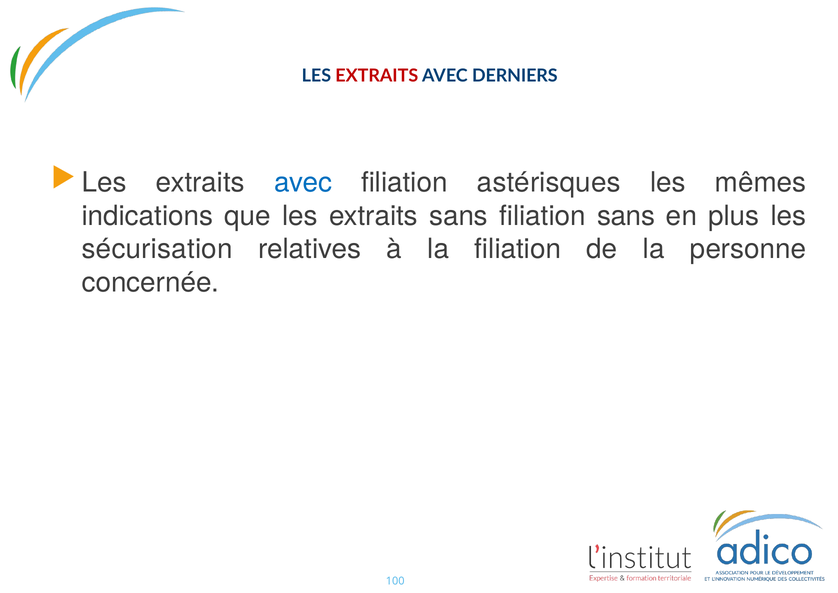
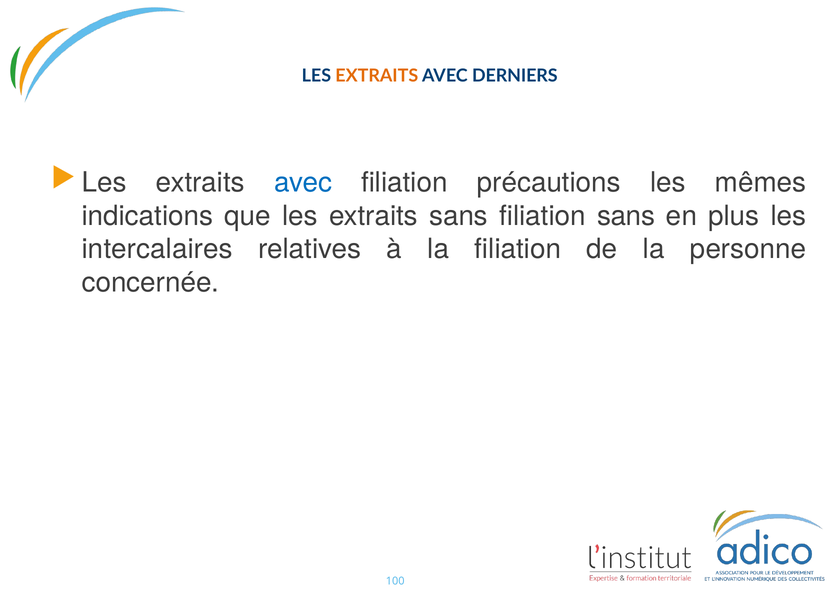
EXTRAITS colour: red -> orange (377, 76)
astérisques: astérisques -> précautions (549, 182)
sécurisation: sécurisation -> intercalaires (157, 249)
